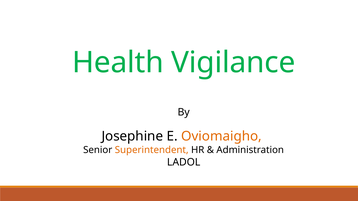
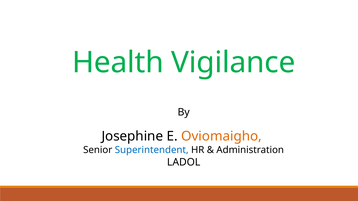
Superintendent colour: orange -> blue (152, 150)
